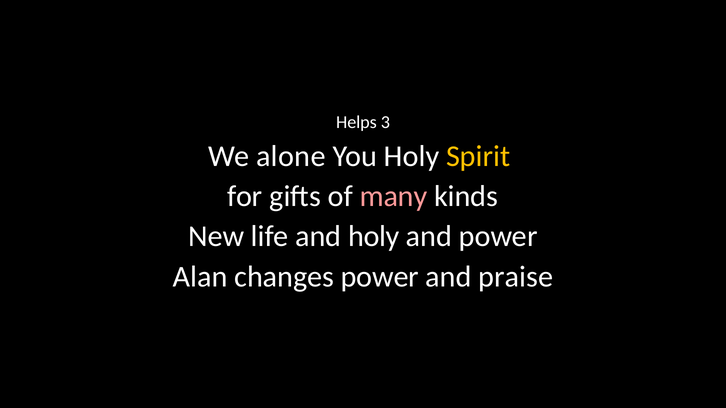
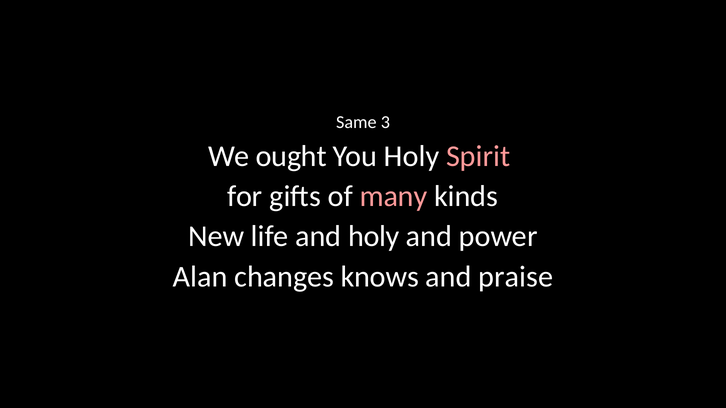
Helps: Helps -> Same (356, 123)
alone: alone -> ought (291, 156)
Spirit colour: yellow -> pink (478, 156)
changes power: power -> knows (380, 277)
